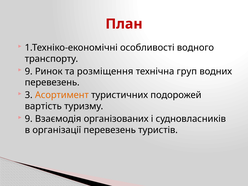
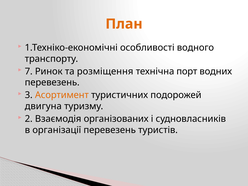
План colour: red -> orange (124, 24)
9: 9 -> 7 (29, 71)
груп: груп -> порт (187, 71)
вартість: вартість -> двигуна (43, 106)
9: 9 -> 2 (29, 119)
